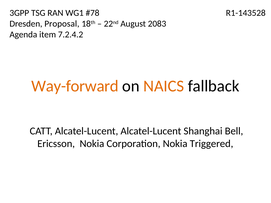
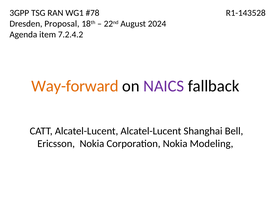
2083: 2083 -> 2024 (157, 24)
NAICS colour: orange -> purple (164, 86)
Triggered: Triggered -> Modeling (212, 144)
